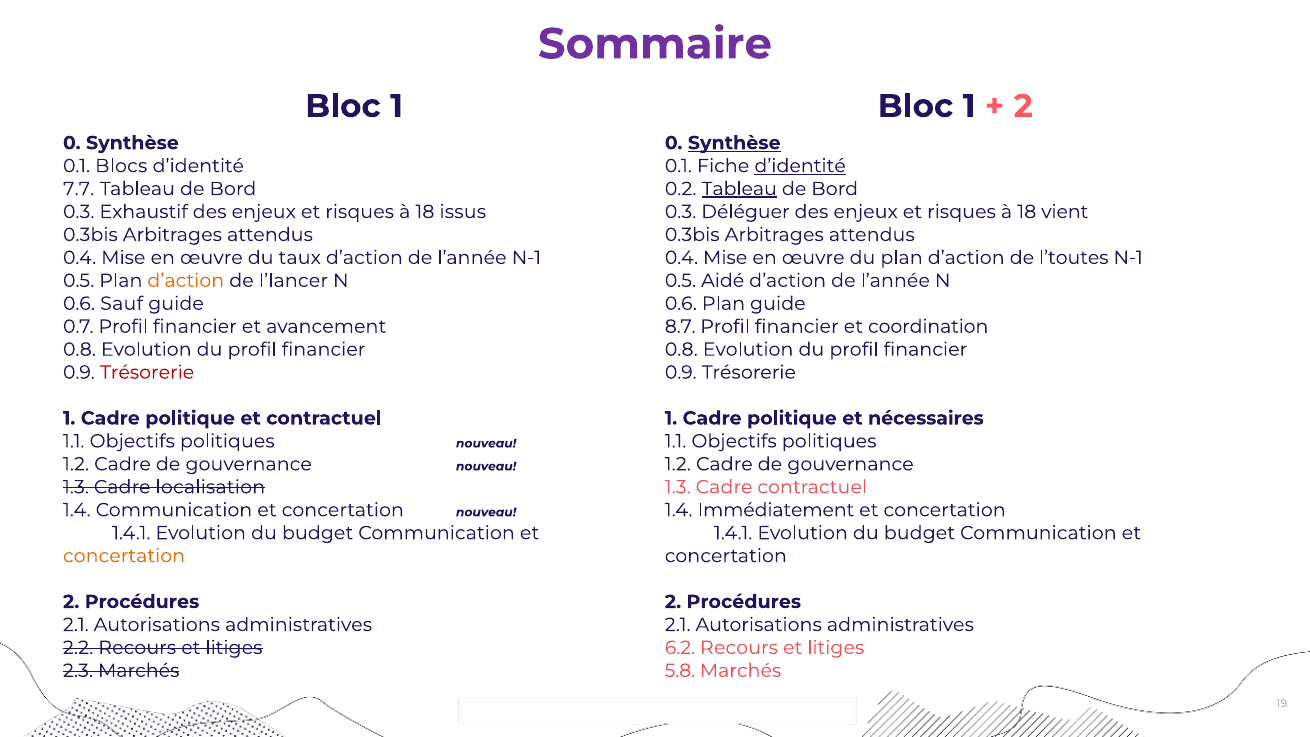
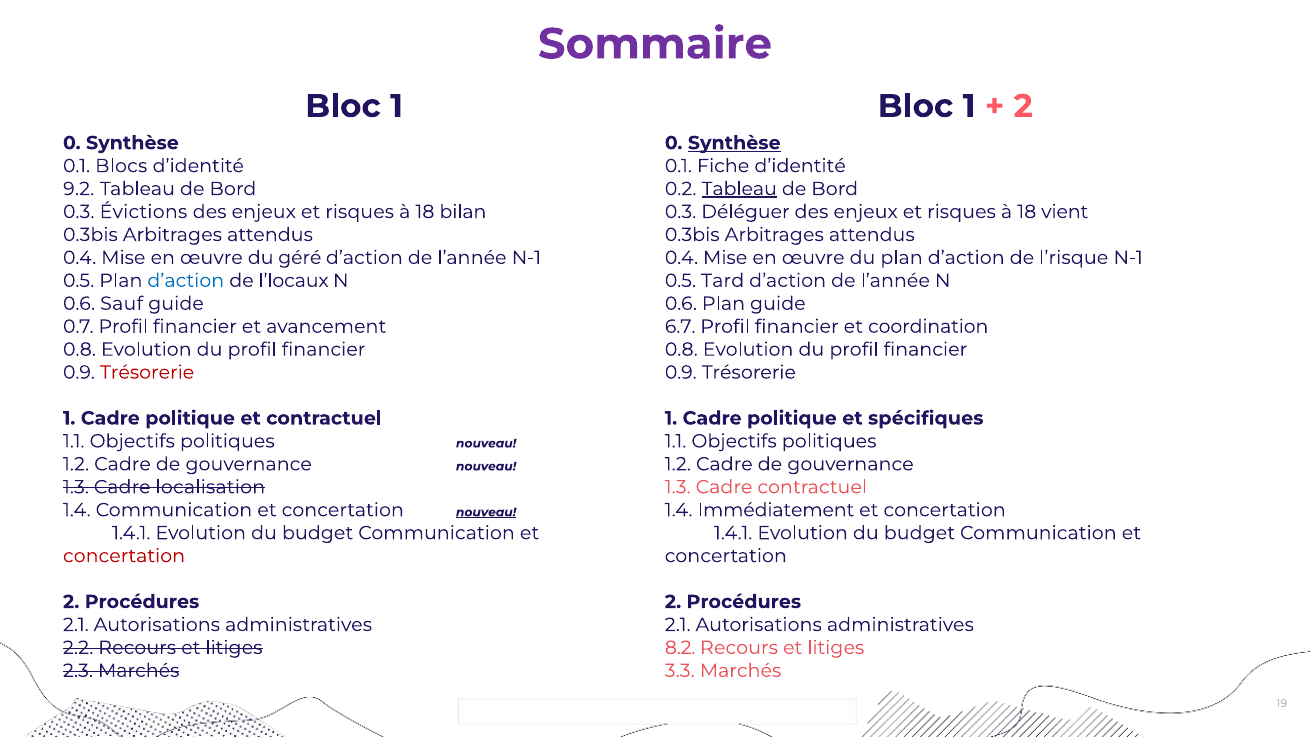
d’identité underline: present -> none (800, 166)
7.7: 7.7 -> 9.2 (79, 189)
Exhaustif: Exhaustif -> Évictions (143, 212)
issus: issus -> bilan (463, 212)
taux: taux -> géré (300, 258)
l’toutes: l’toutes -> l’risque (1074, 258)
d’action colour: orange -> blue (186, 281)
l’lancer: l’lancer -> l’locaux (294, 281)
Aidé: Aidé -> Tard (723, 281)
8.7: 8.7 -> 6.7 (680, 326)
nécessaires: nécessaires -> spécifiques (926, 418)
nouveau underline: none -> present (486, 512)
concertation colour: orange -> red (124, 556)
6.2: 6.2 -> 8.2 (680, 648)
5.8: 5.8 -> 3.3 (680, 670)
